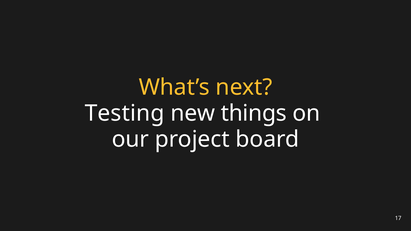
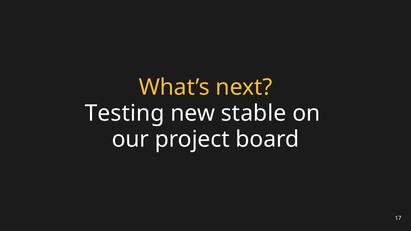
things: things -> stable (254, 113)
